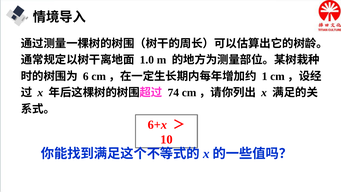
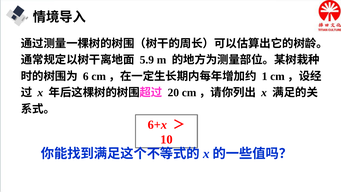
1.0: 1.0 -> 5.9 (147, 60)
74: 74 -> 20 (173, 93)
